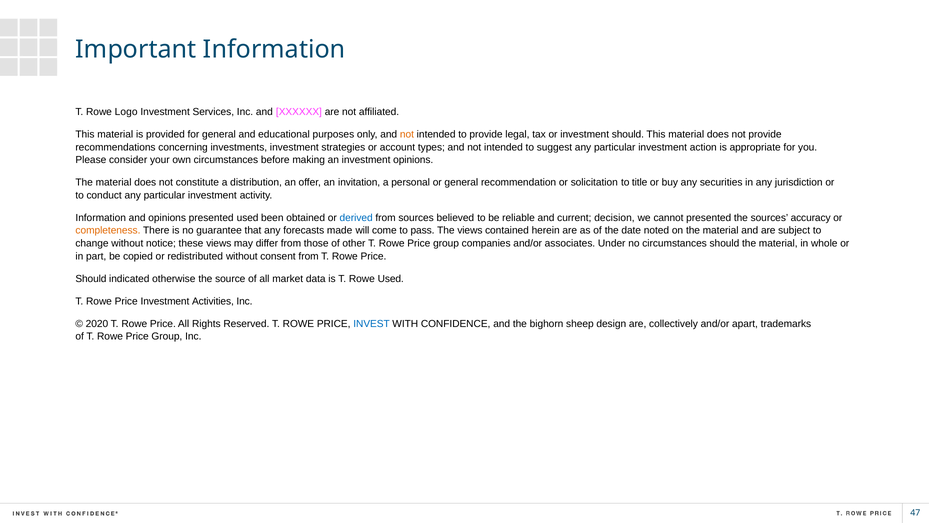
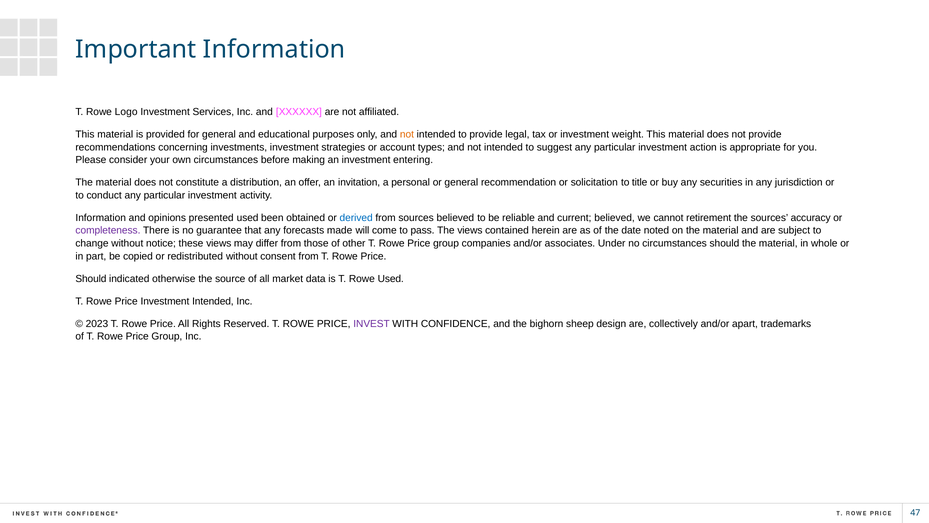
investment should: should -> weight (628, 134)
investment opinions: opinions -> entering (413, 160)
current decision: decision -> believed (614, 218)
cannot presented: presented -> retirement (709, 218)
completeness colour: orange -> purple (108, 231)
Investment Activities: Activities -> Intended (213, 301)
2020: 2020 -> 2023 (97, 323)
INVEST colour: blue -> purple (372, 323)
